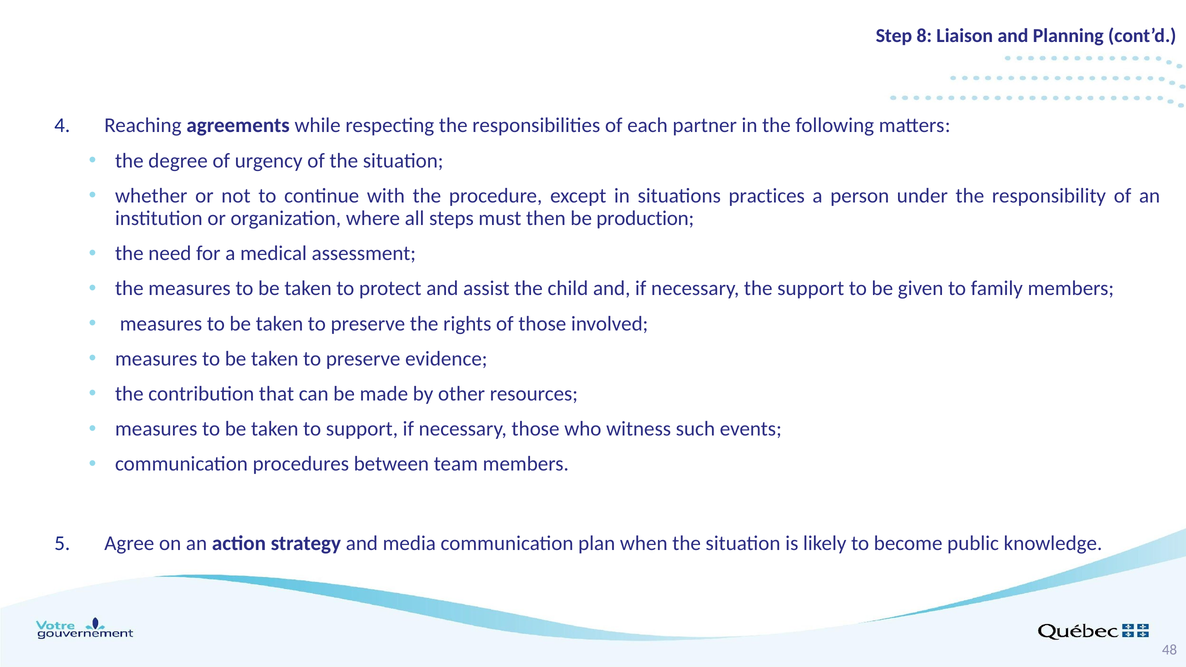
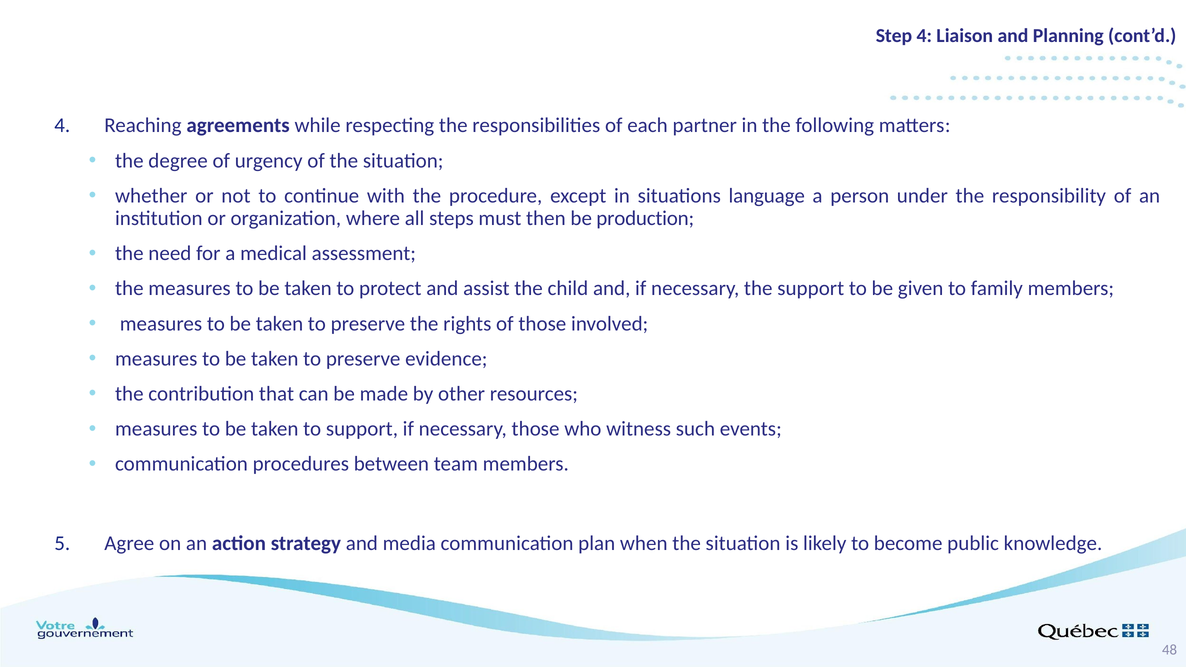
Step 8: 8 -> 4 (924, 36)
practices: practices -> language (767, 196)
